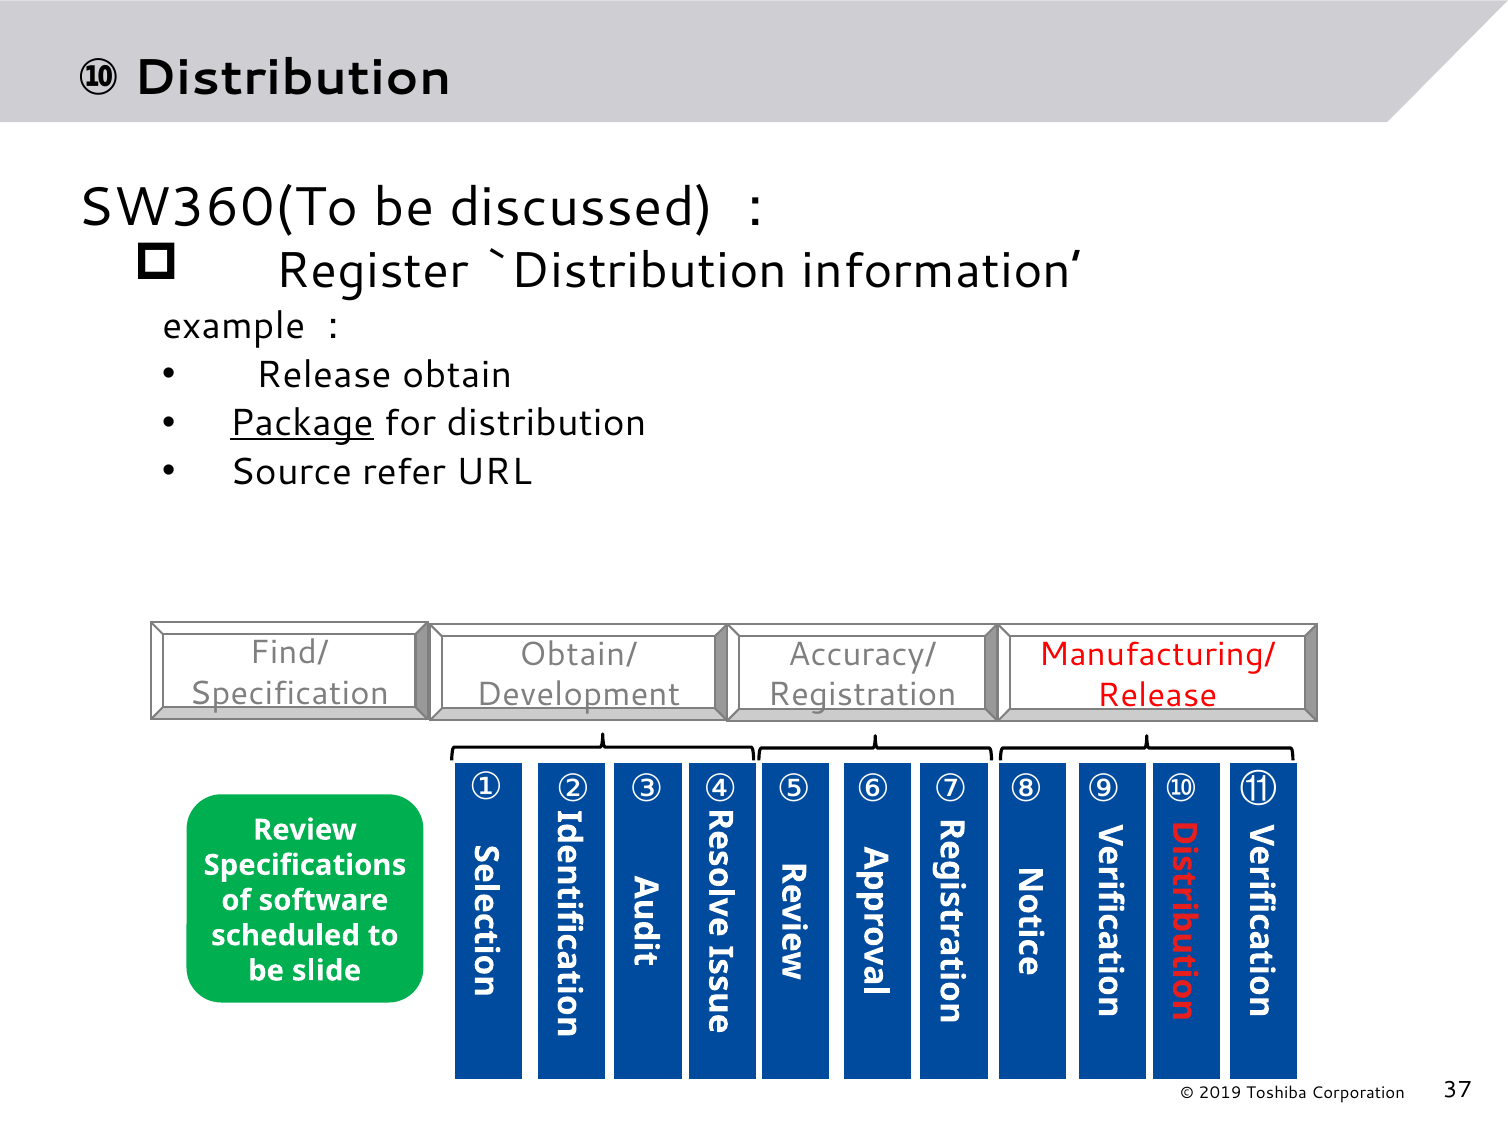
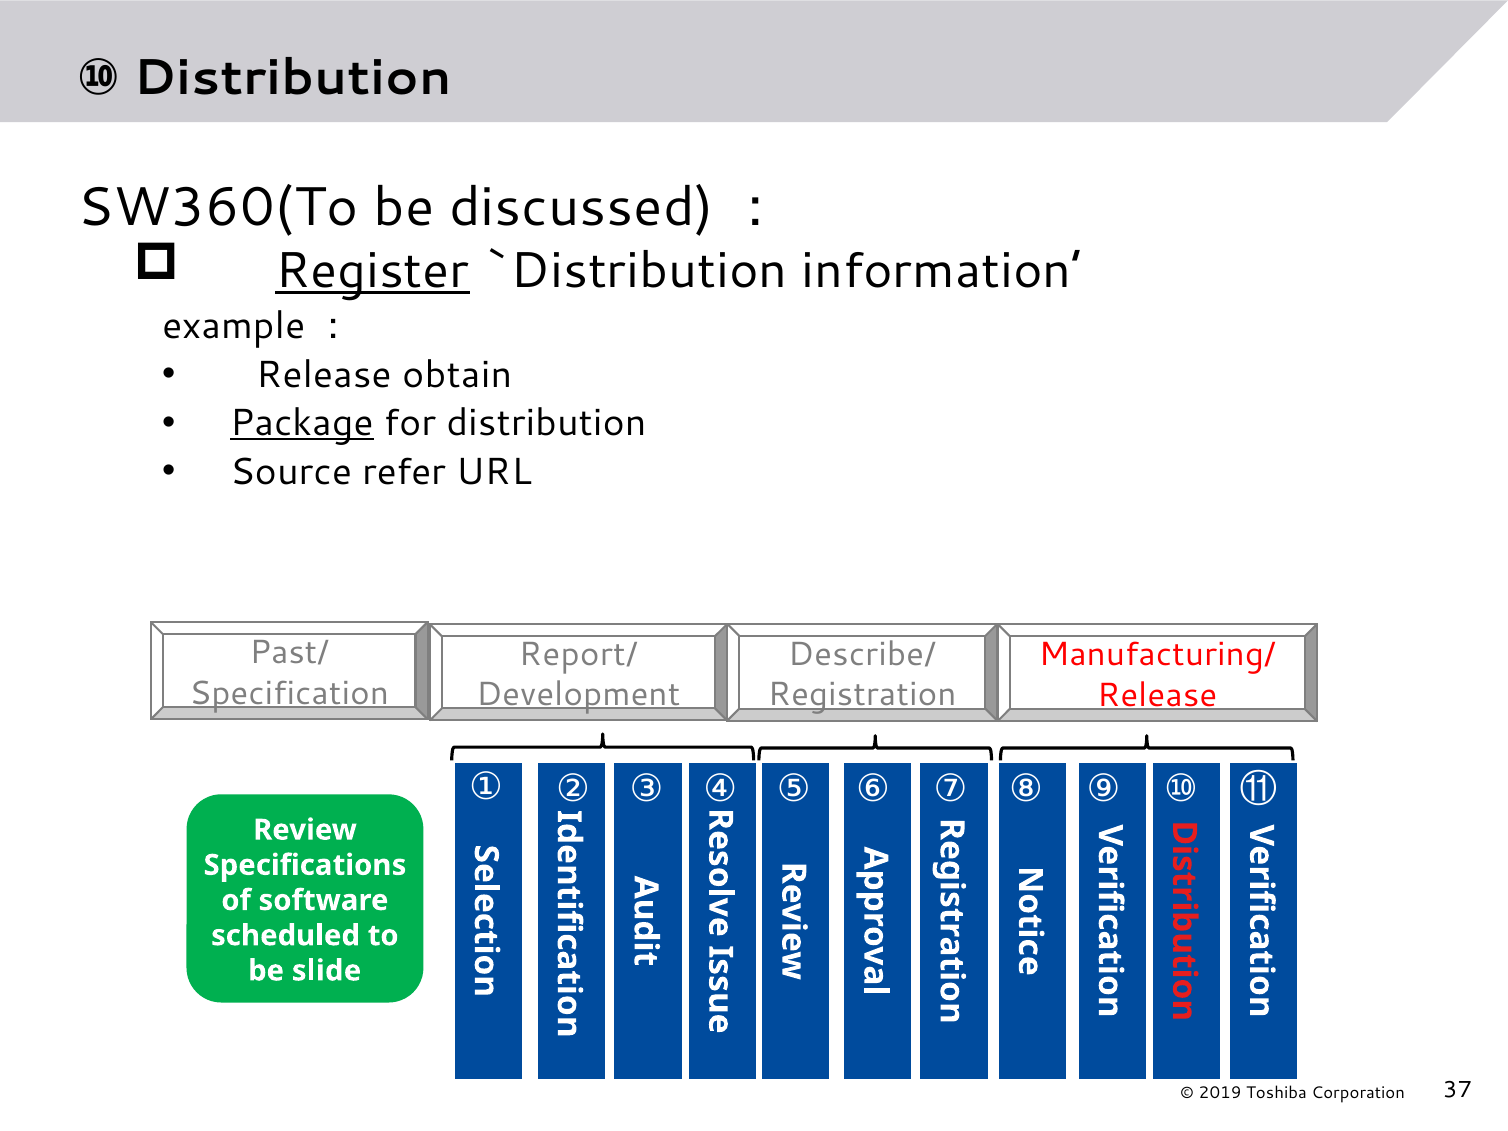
Register underline: none -> present (372, 271)
Find/: Find/ -> Past/ (289, 653)
Accuracy/: Accuracy/ -> Describe/ (862, 654)
Obtain/: Obtain/ -> Report/ (578, 655)
